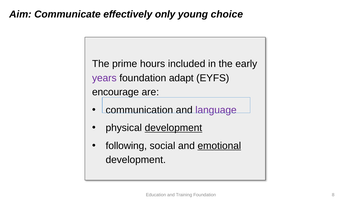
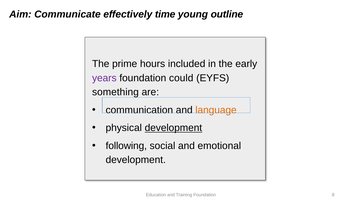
only: only -> time (165, 14)
choice: choice -> outline (227, 14)
adapt: adapt -> could (181, 78)
encourage: encourage -> something (115, 92)
language colour: purple -> orange (216, 110)
emotional underline: present -> none (219, 145)
